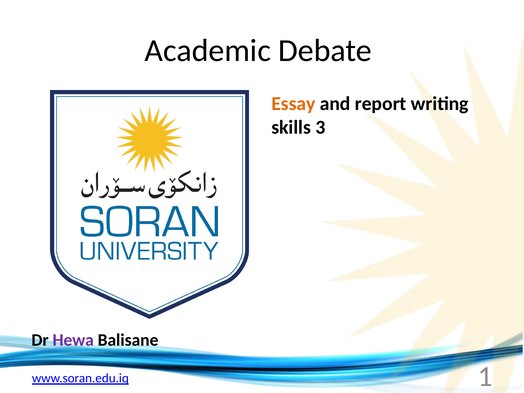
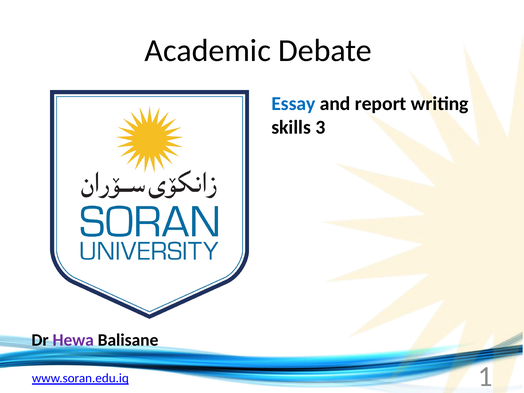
Essay colour: orange -> blue (293, 104)
